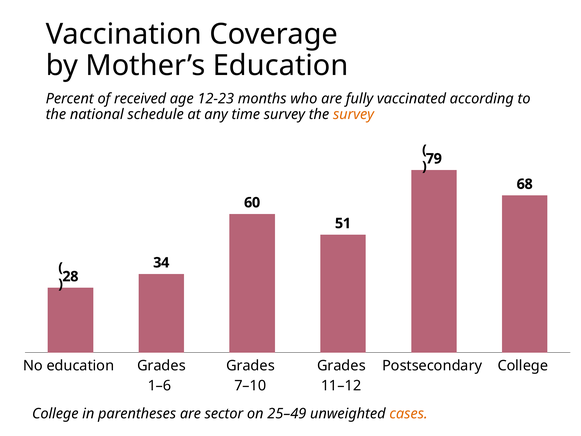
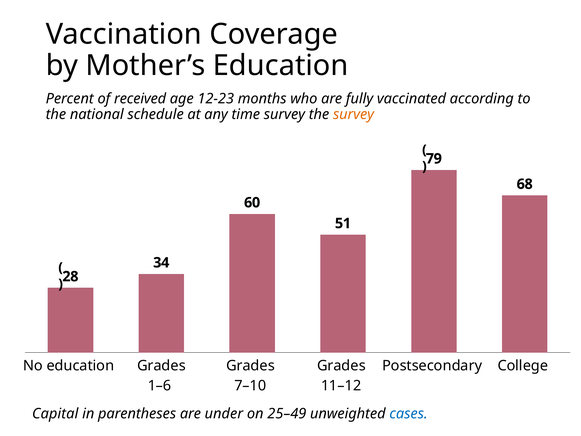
College: College -> Capital (55, 413)
sector: sector -> under (224, 413)
cases colour: orange -> blue (409, 413)
